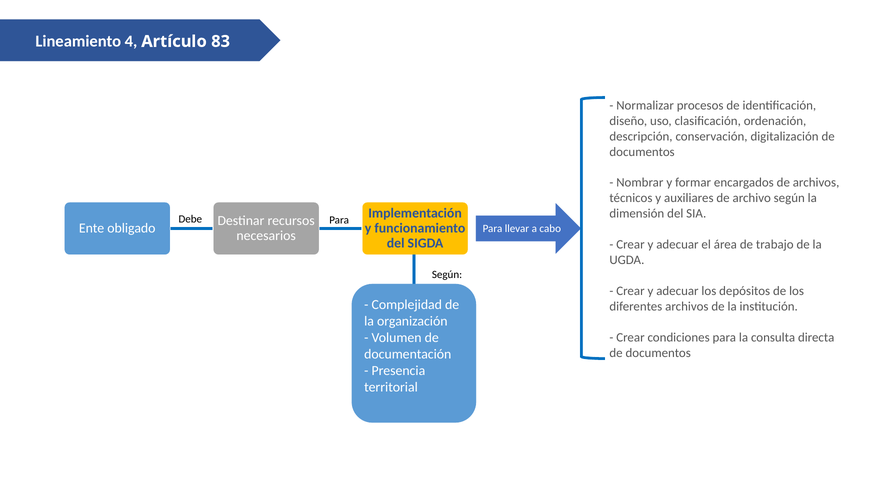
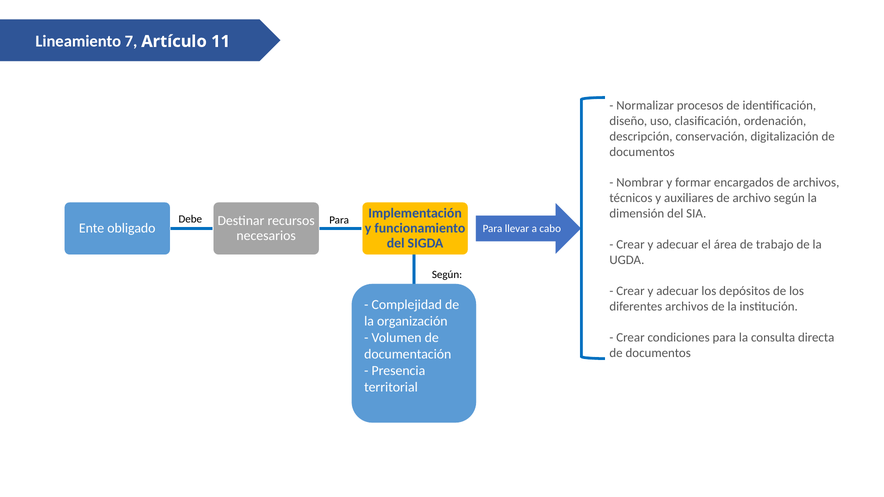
4: 4 -> 7 (131, 41)
83: 83 -> 11 (221, 41)
